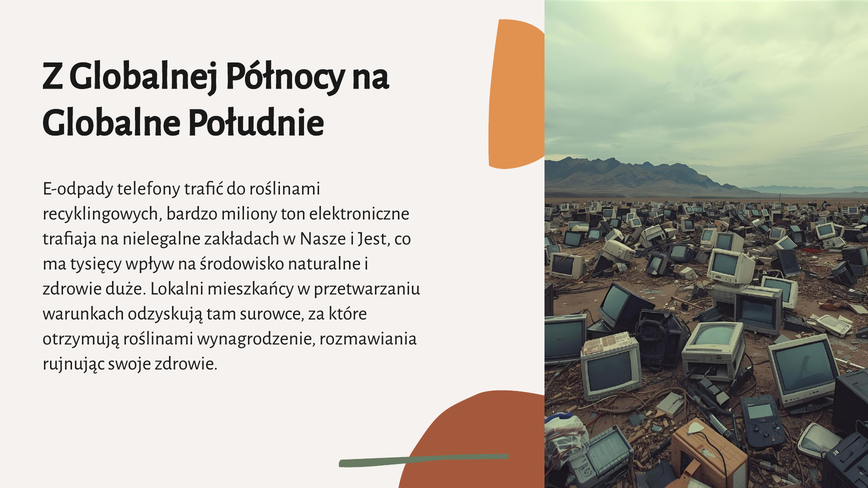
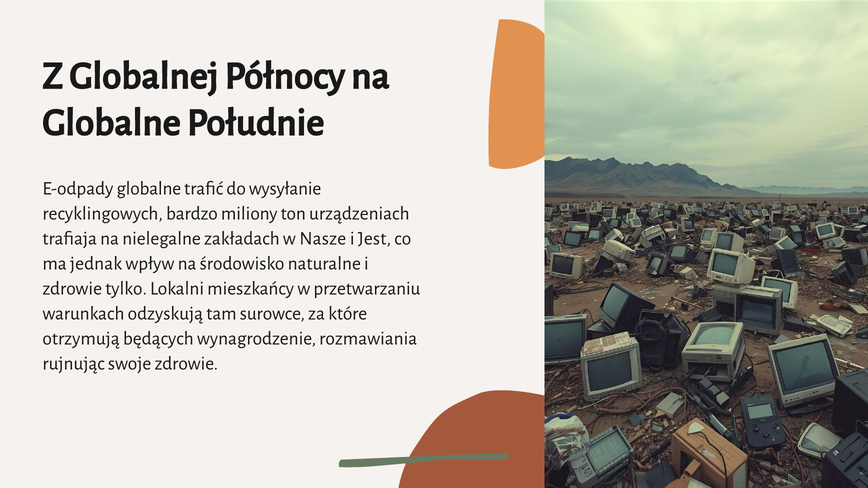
E-odpady telefony: telefony -> globalne (149, 188)
do roślinami: roślinami -> wysyłanie (285, 188)
elektroniczne: elektroniczne -> urządzeniach (359, 213)
tysięcy: tysięcy -> jednak (96, 264)
duże: duże -> tylko (126, 289)
otrzymują roślinami: roślinami -> będących (158, 339)
